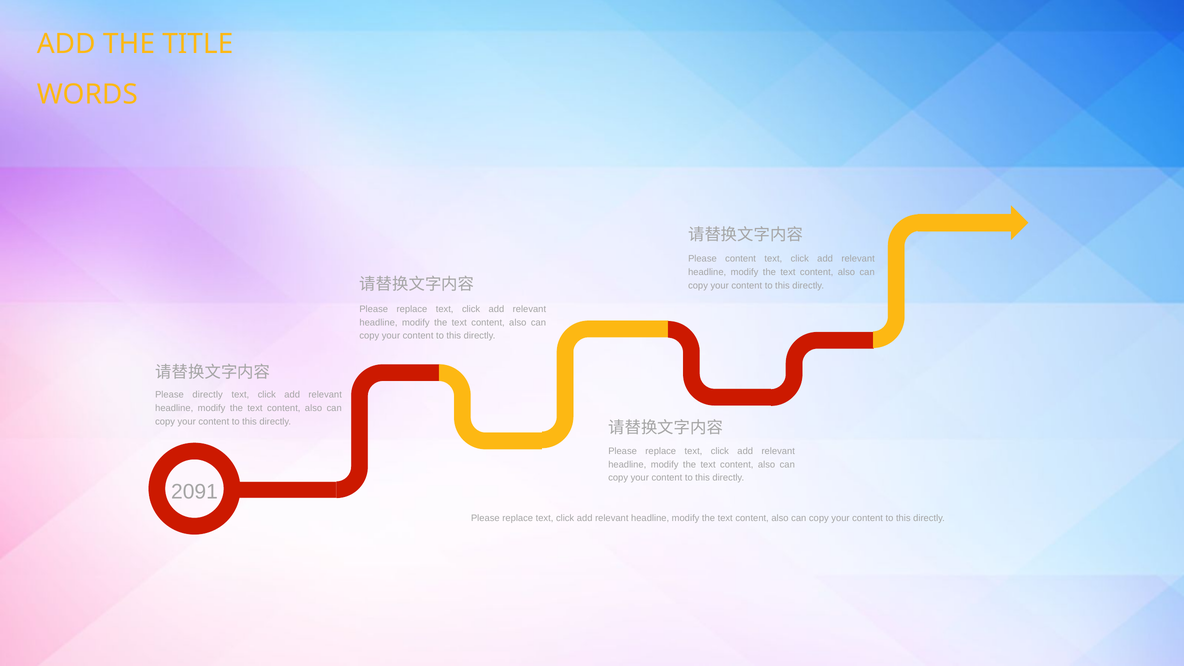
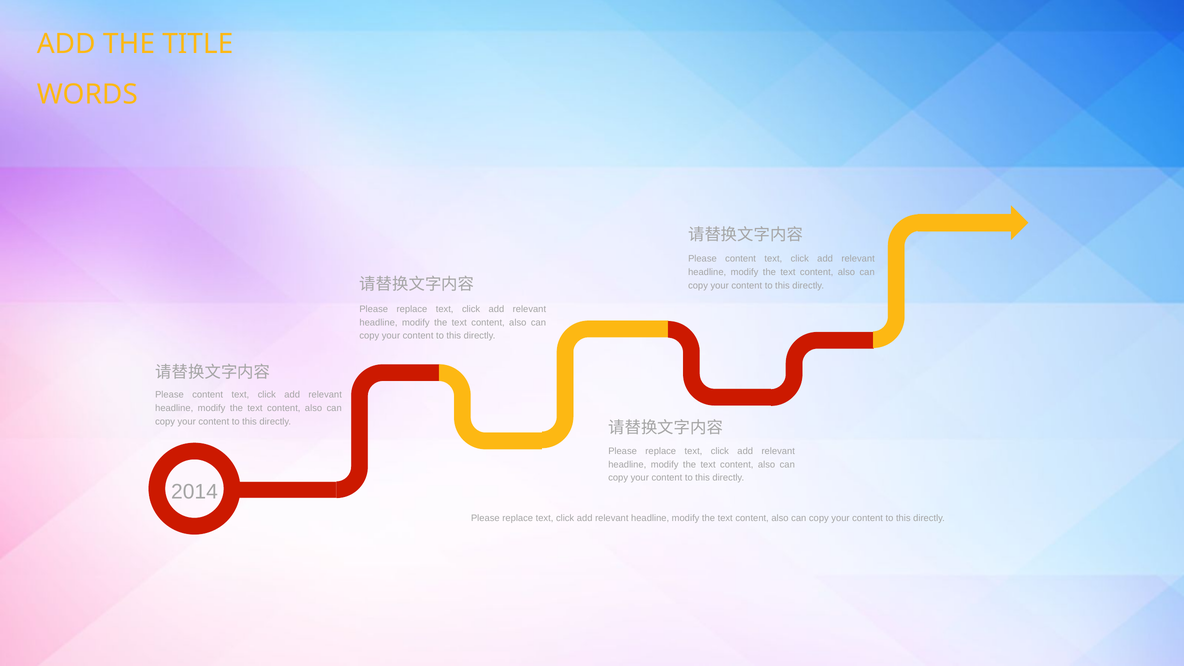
directly: directly -> content (208, 395)
2091: 2091 -> 2014 (194, 492)
